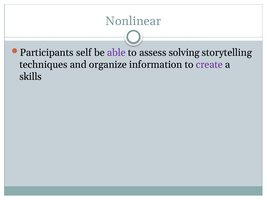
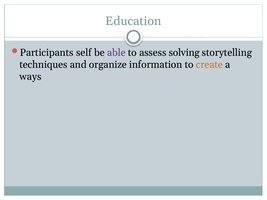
Nonlinear: Nonlinear -> Education (133, 21)
create colour: purple -> orange (209, 65)
skills: skills -> ways (30, 77)
